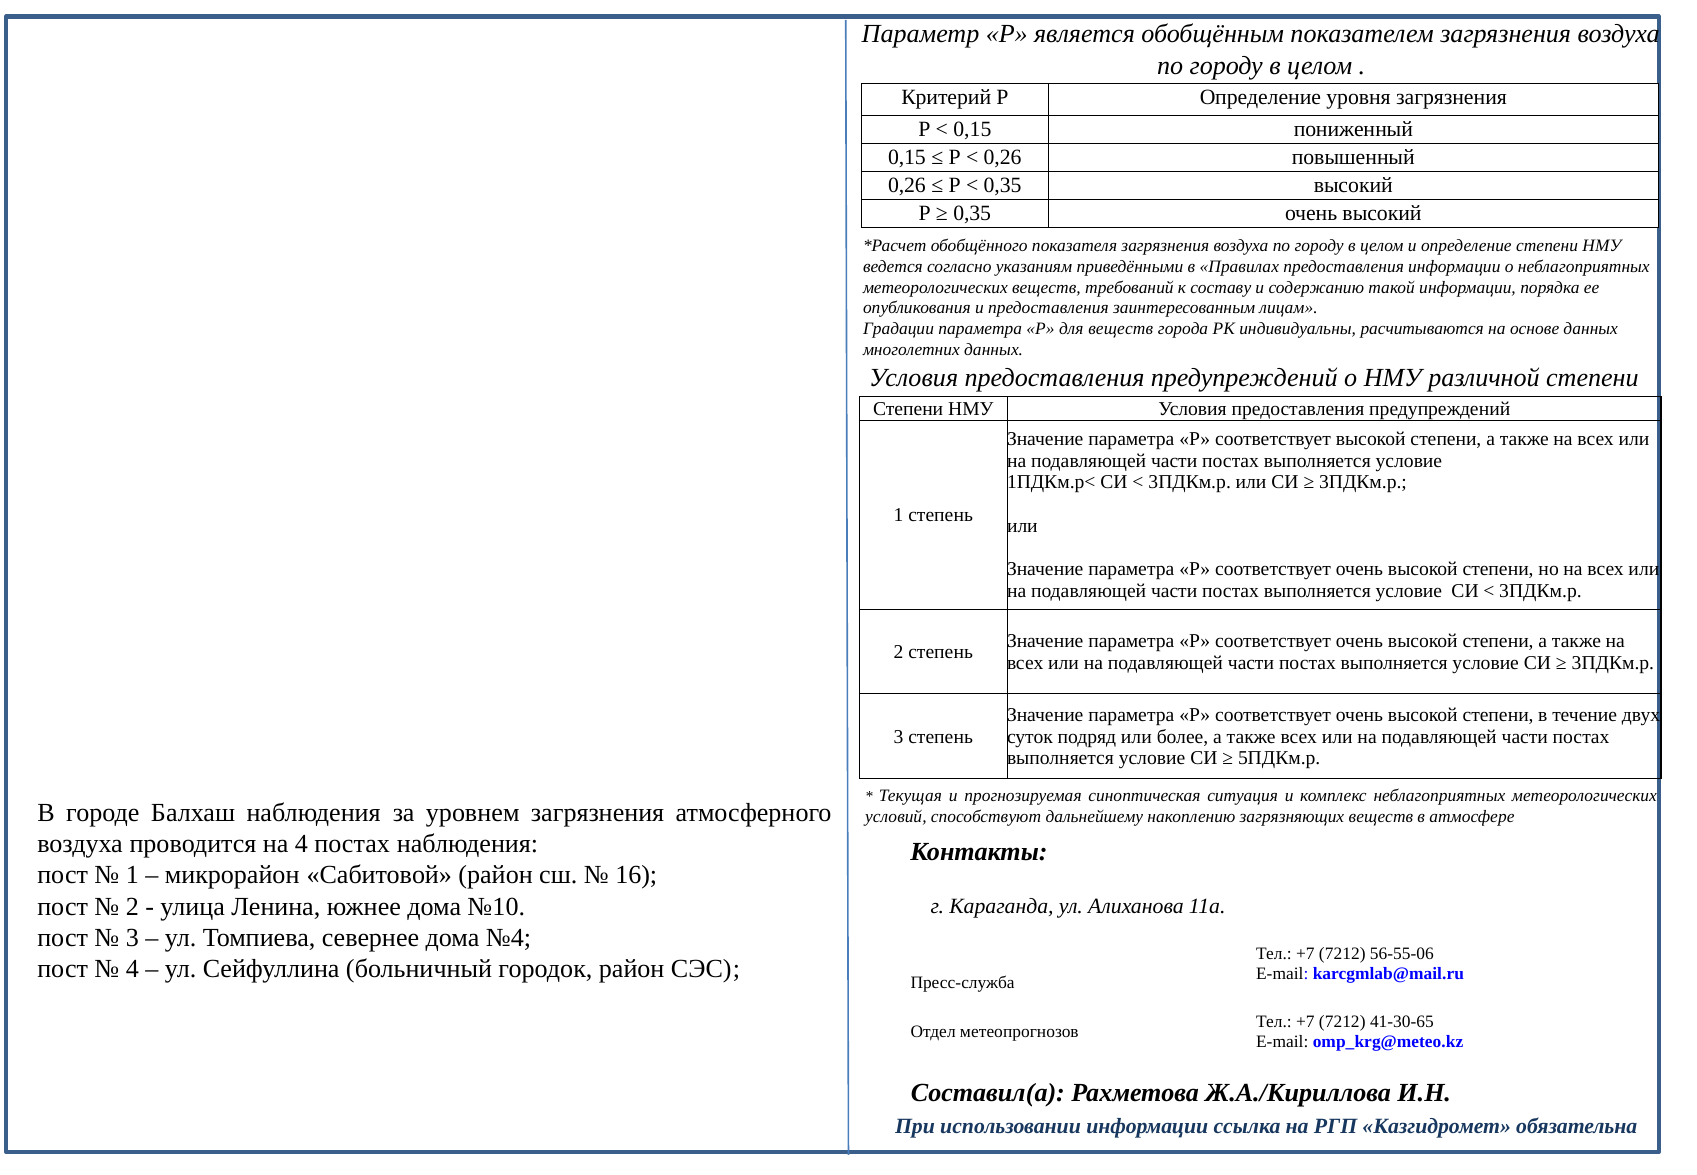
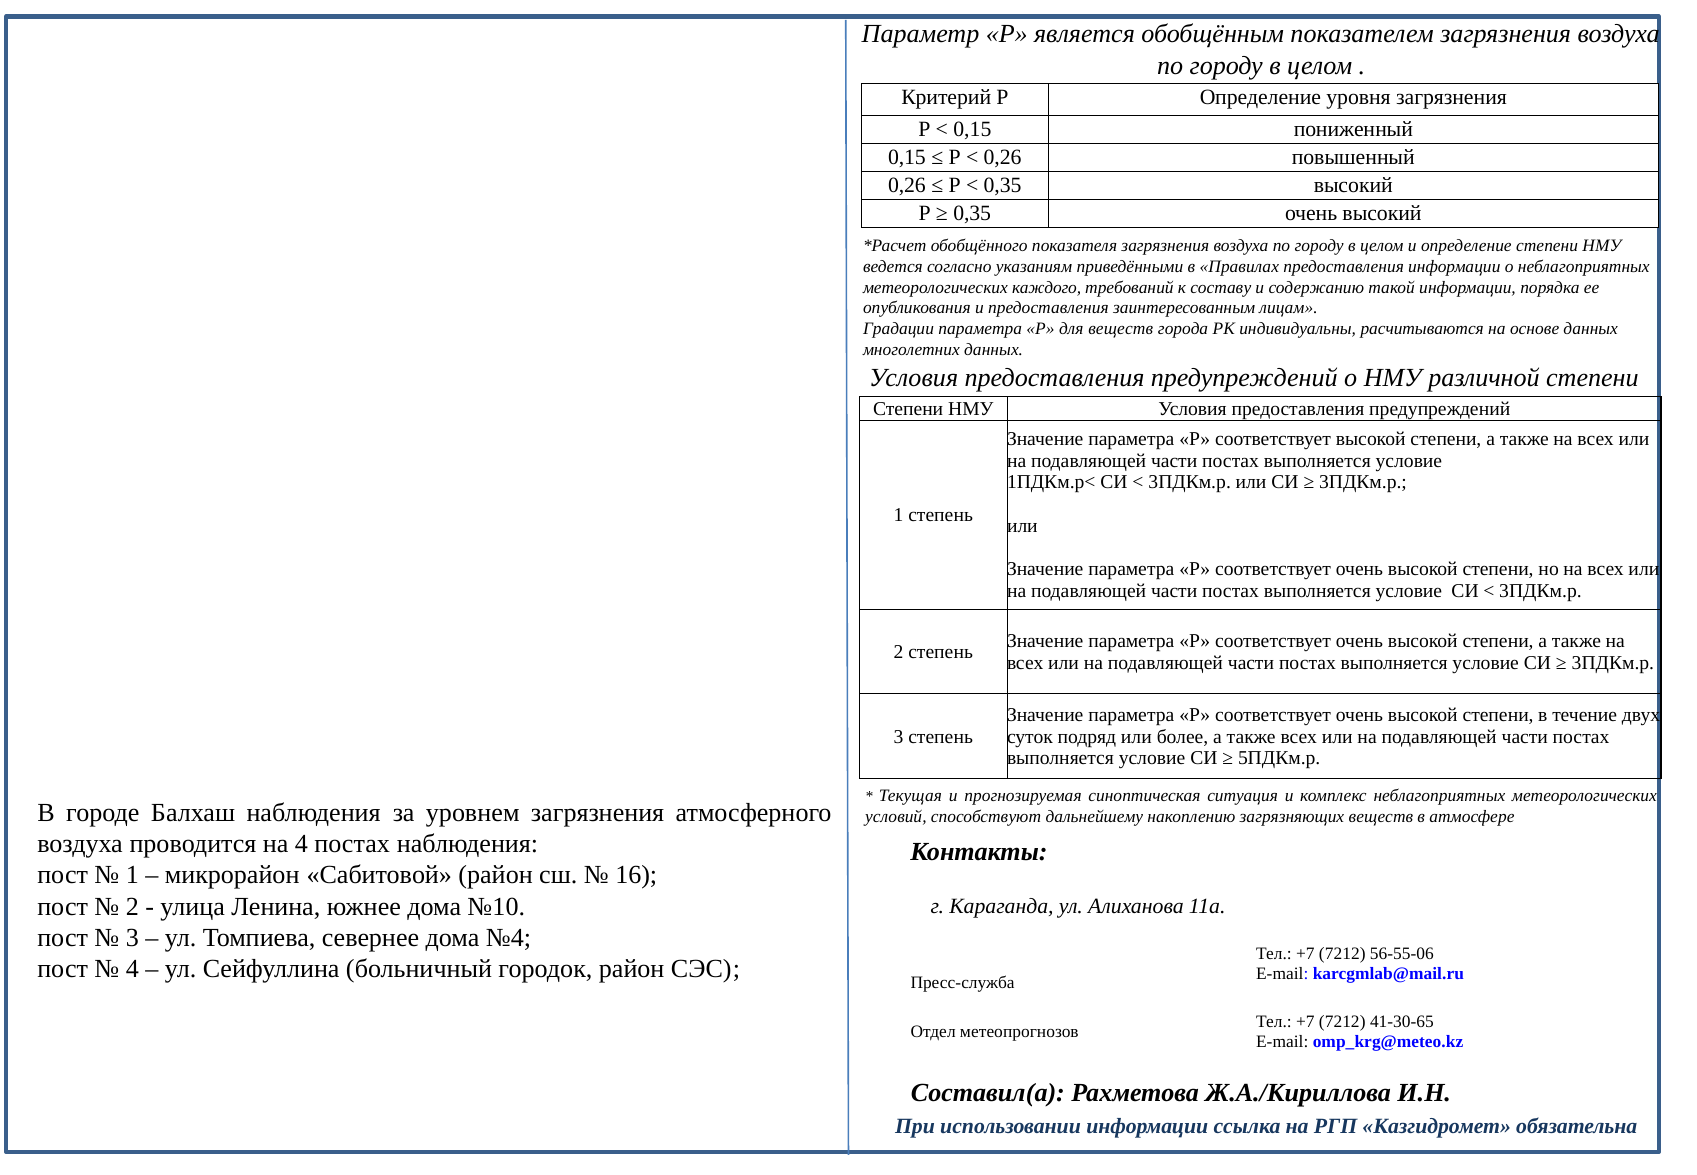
метеорологических веществ: веществ -> каждого (1047, 287)
